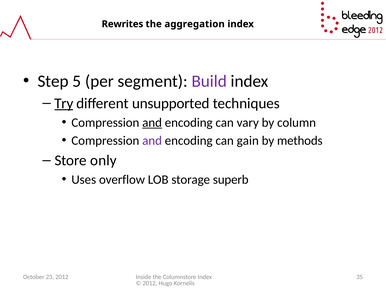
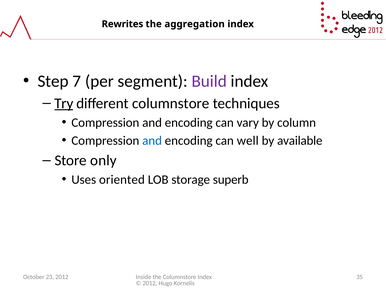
5: 5 -> 7 (77, 81)
different unsupported: unsupported -> columnstore (171, 103)
and underline: present -> none (152, 122)
and colour: purple -> blue (152, 140)
gain: gain -> well (248, 140)
methods: methods -> available (300, 140)
overflow: overflow -> oriented (122, 179)
